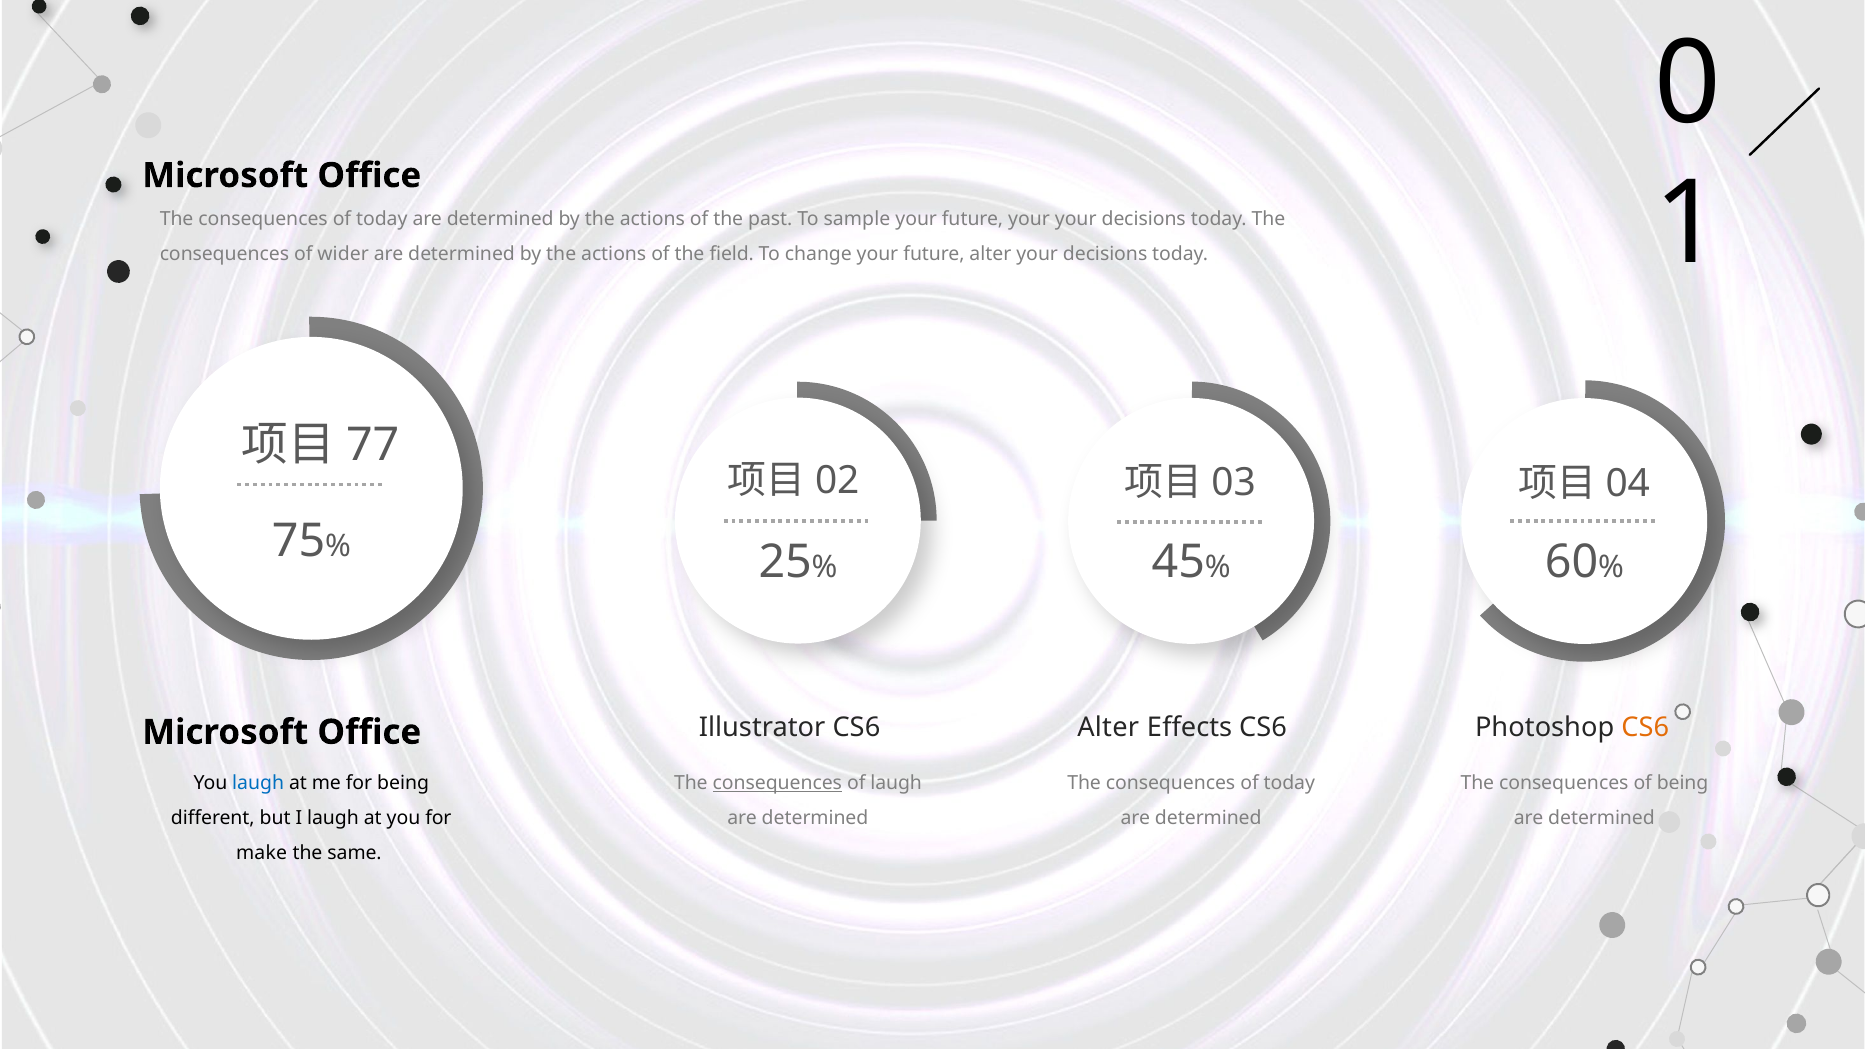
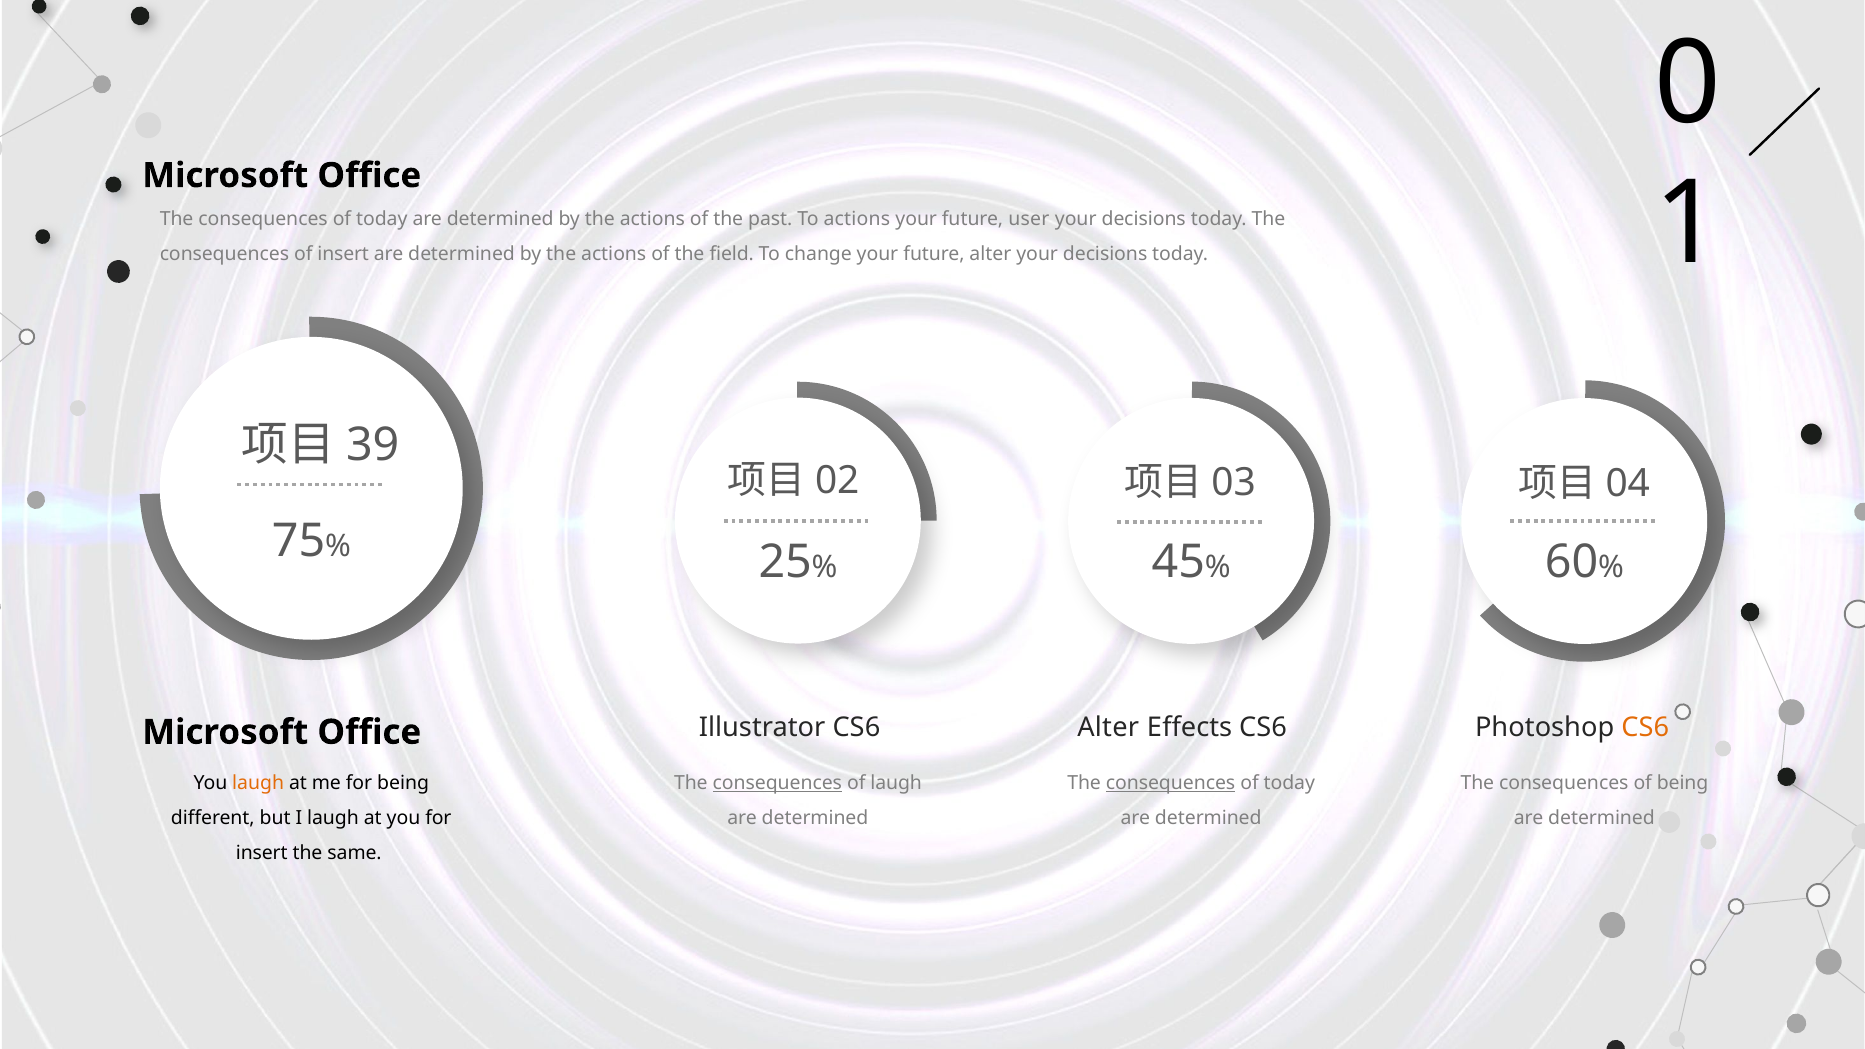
To sample: sample -> actions (857, 219)
future your: your -> user (1029, 219)
of wider: wider -> insert (343, 254)
77: 77 -> 39 (373, 445)
laugh colour: blue -> orange (258, 783)
consequences underline: none -> present (1171, 783)
make: make -> insert (262, 853)
